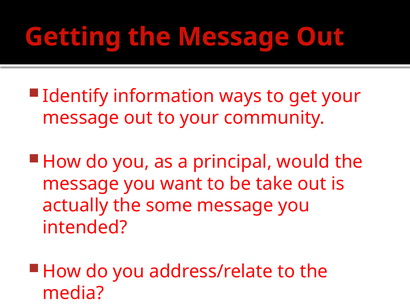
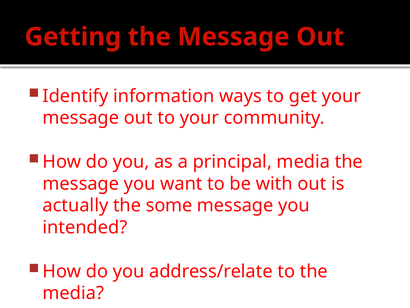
principal would: would -> media (303, 162)
take: take -> with (274, 183)
